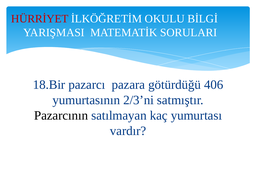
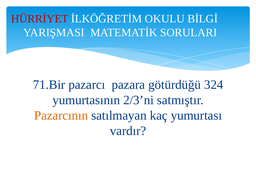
18.Bir: 18.Bir -> 71.Bir (49, 85)
406: 406 -> 324 (214, 85)
Pazarcının colour: black -> orange (61, 115)
